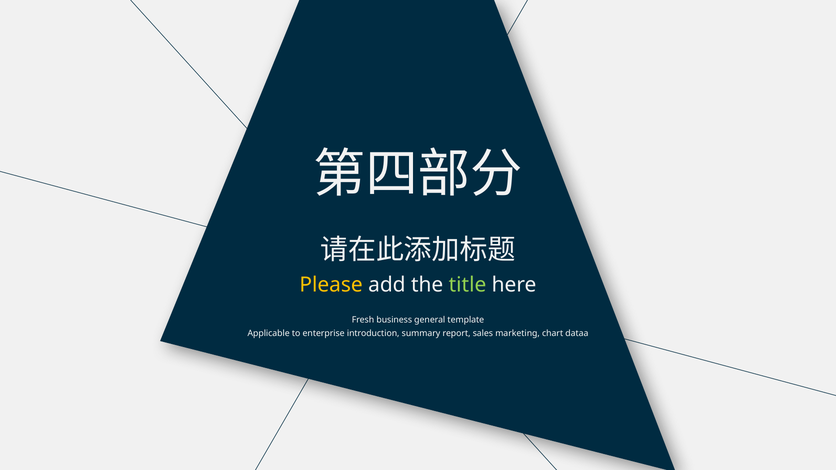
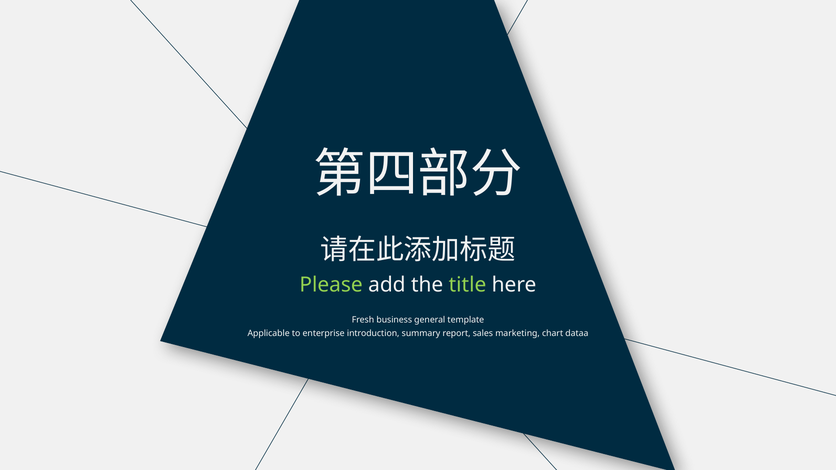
Please colour: yellow -> light green (331, 285)
